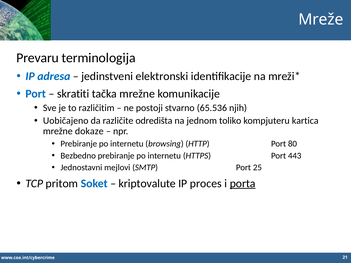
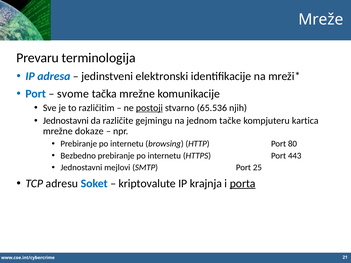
skratiti: skratiti -> svome (73, 94)
postoji underline: none -> present (149, 108)
Uobičajeno: Uobičajeno -> Jednostavni (66, 121)
odredišta: odredišta -> gejmingu (154, 121)
toliko: toliko -> tačke (230, 121)
pritom: pritom -> adresu (62, 184)
proces: proces -> krajnja (206, 184)
